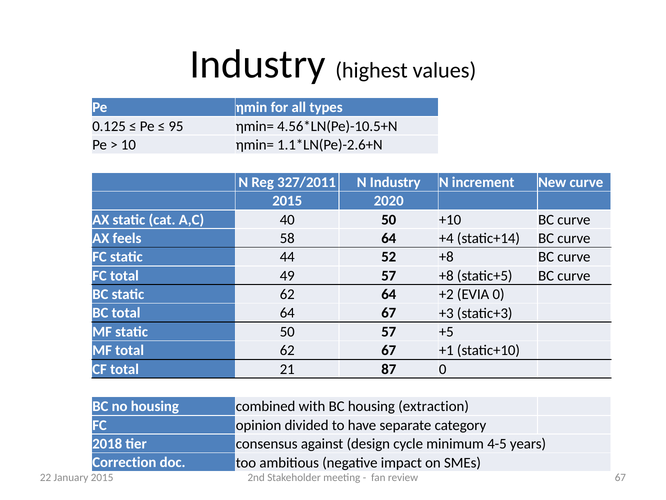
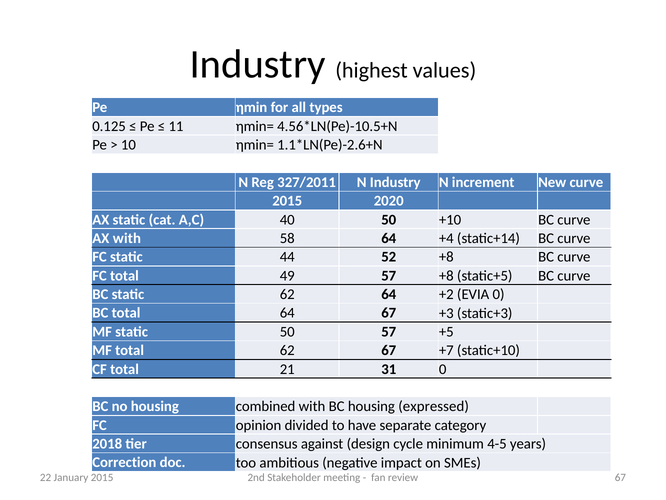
95: 95 -> 11 (176, 126)
AX feels: feels -> with (127, 238)
+1: +1 -> +7 (446, 350)
87: 87 -> 31 (389, 369)
extraction: extraction -> expressed (434, 406)
